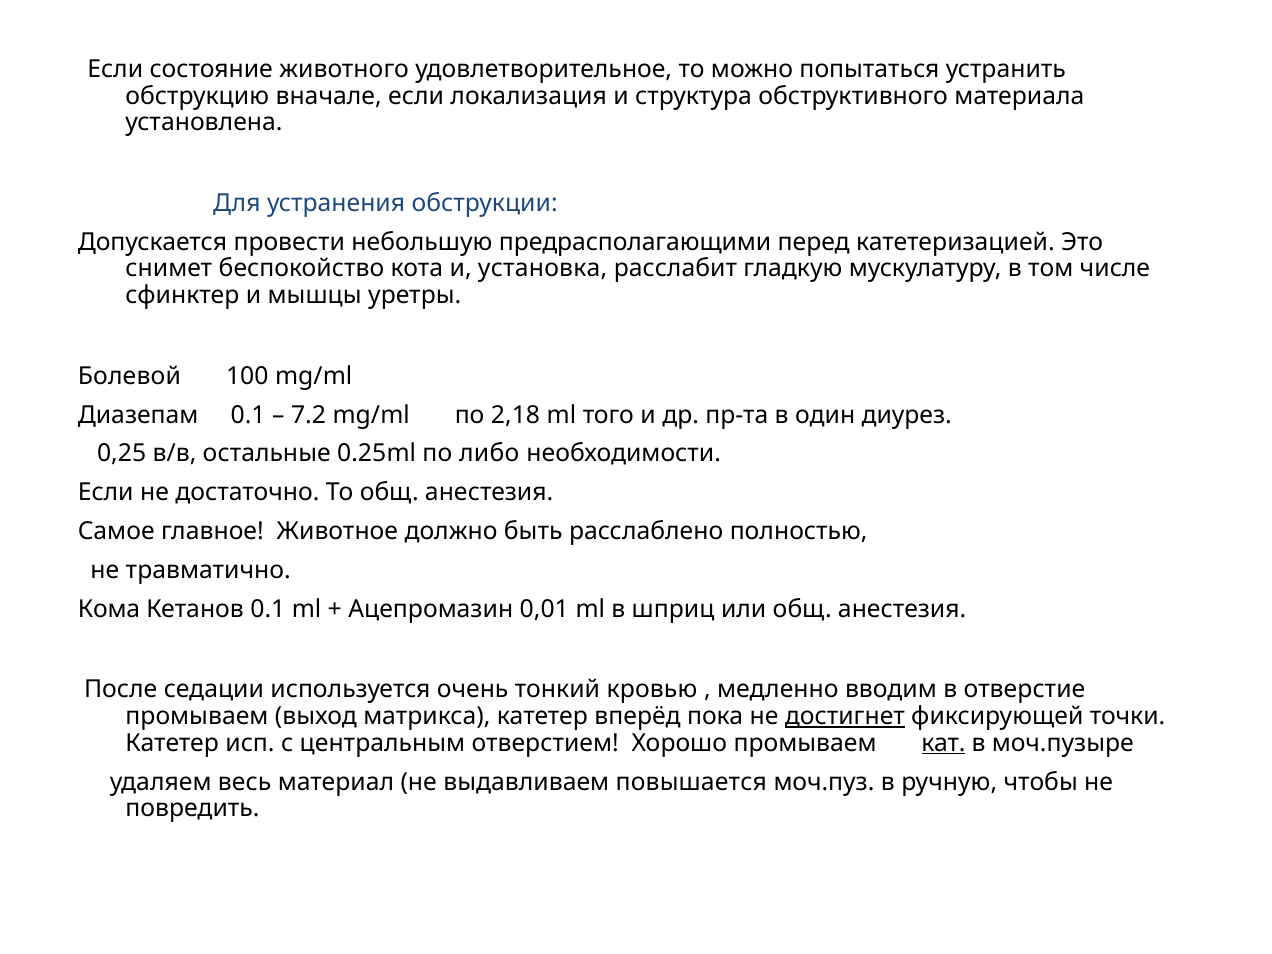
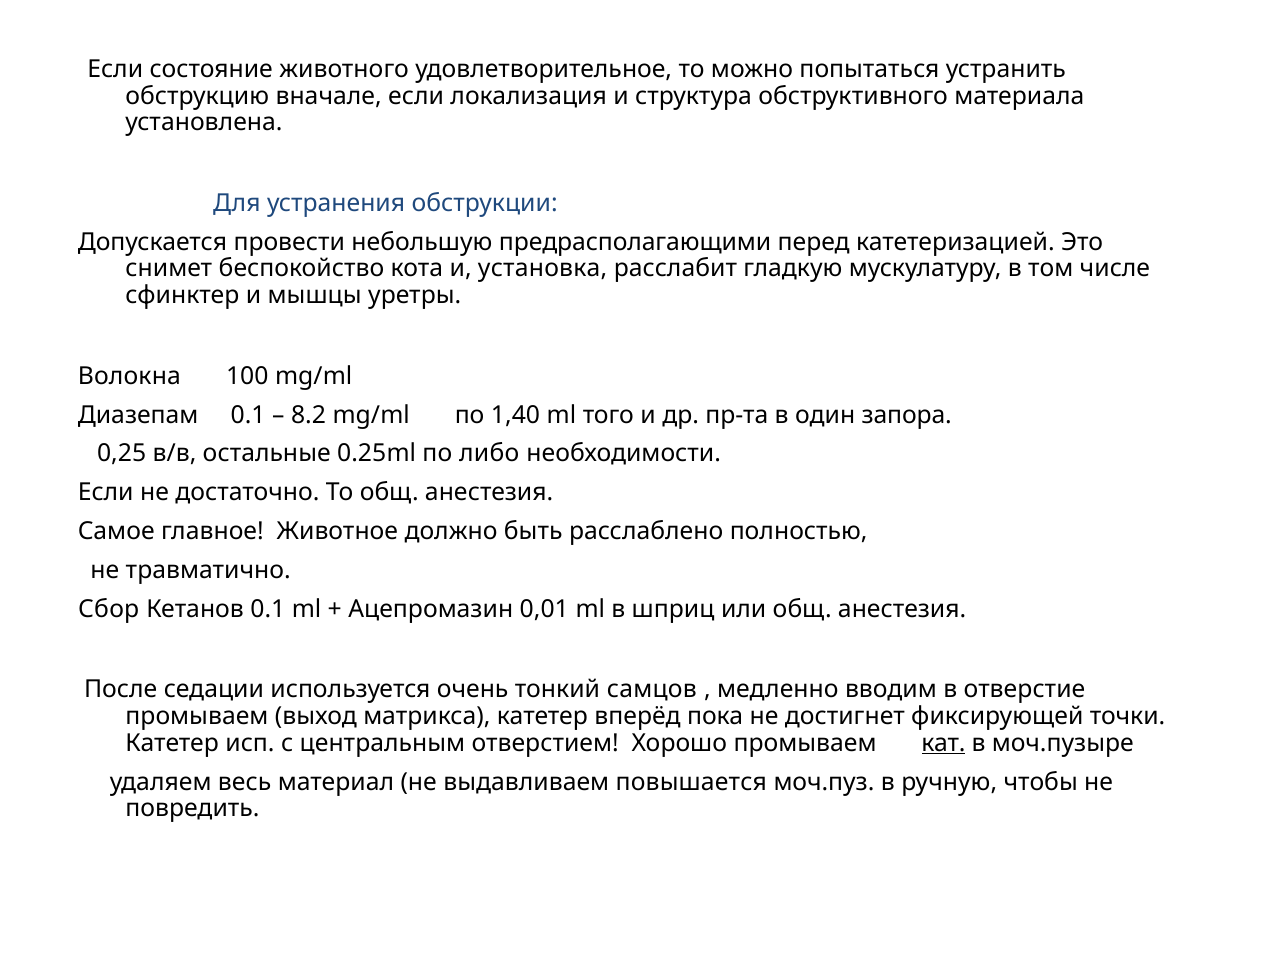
Болевой: Болевой -> Волокна (129, 376)
7.2: 7.2 -> 8.2 (308, 415)
2,18: 2,18 -> 1,40 (516, 415)
диурез: диурез -> запора (907, 415)
Кома: Кома -> Сбор (109, 609)
кровью: кровью -> самцов (652, 690)
достигнет underline: present -> none (845, 716)
